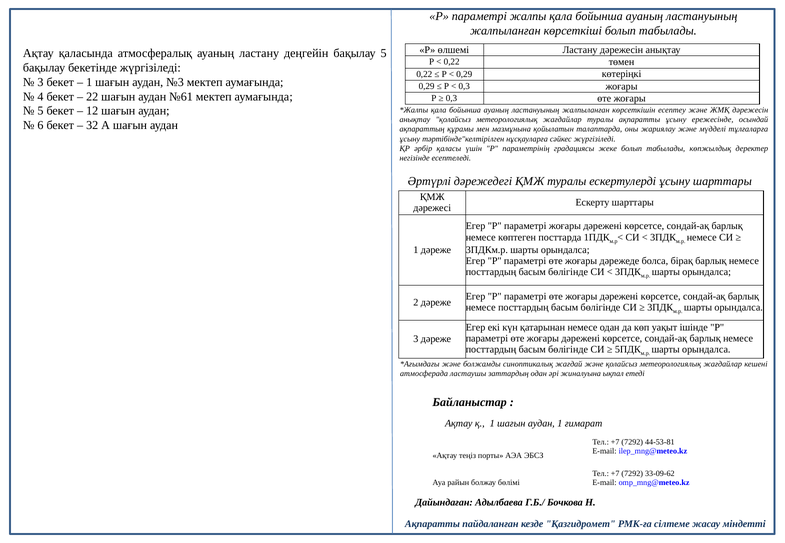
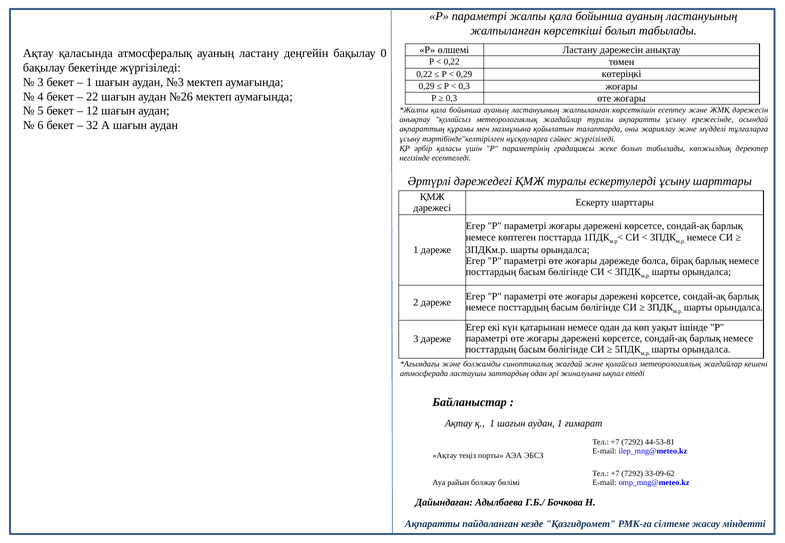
бақылау 5: 5 -> 0 (384, 53)
№61: №61 -> №26 (181, 97)
